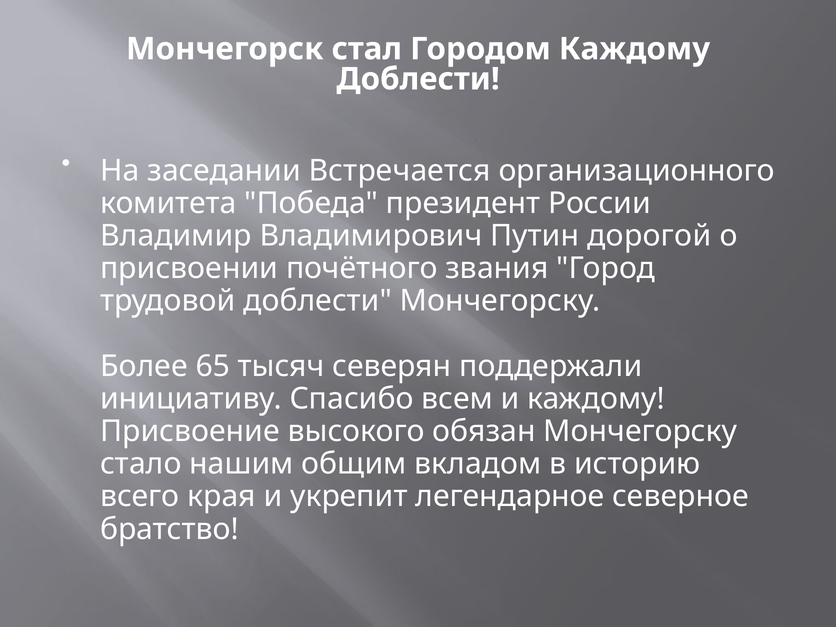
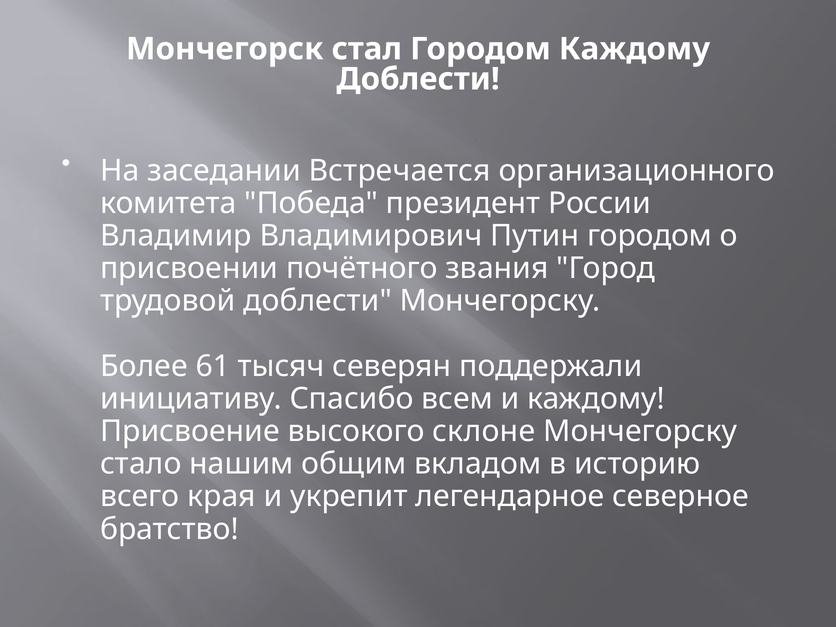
Путин дорогой: дорогой -> городом (650, 236)
65: 65 -> 61 (213, 366)
обязан: обязан -> склоне (484, 431)
